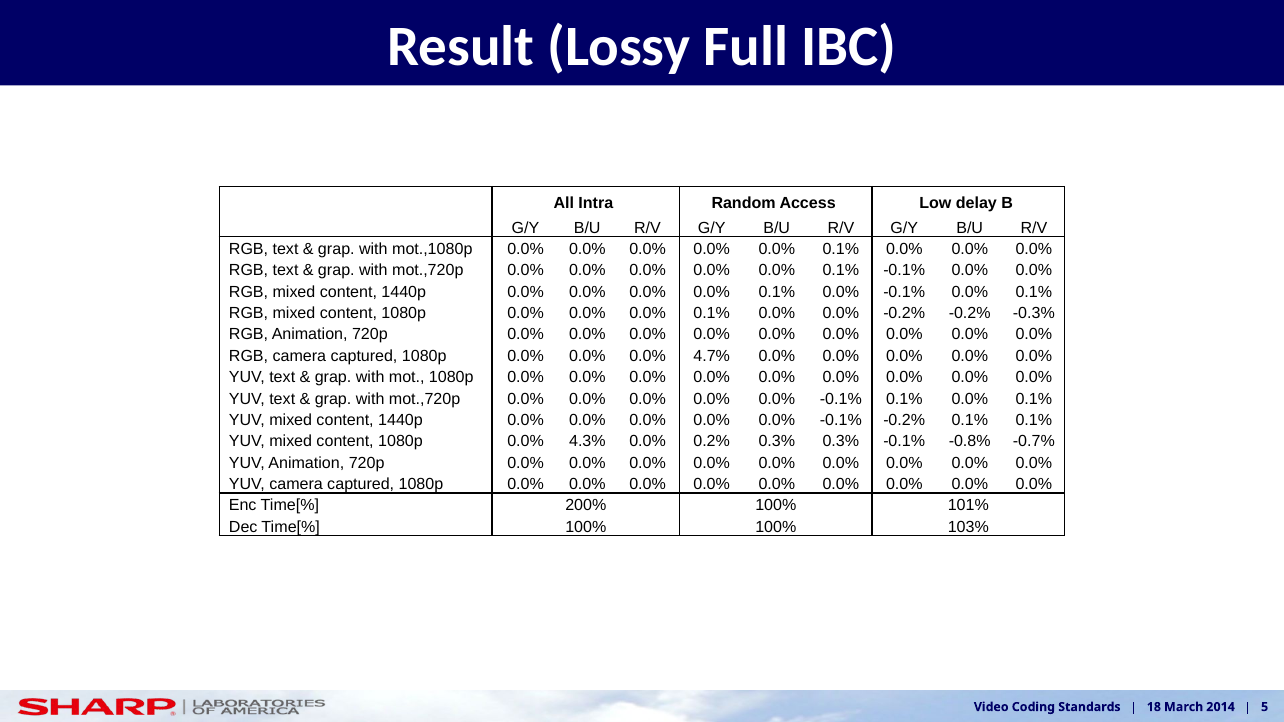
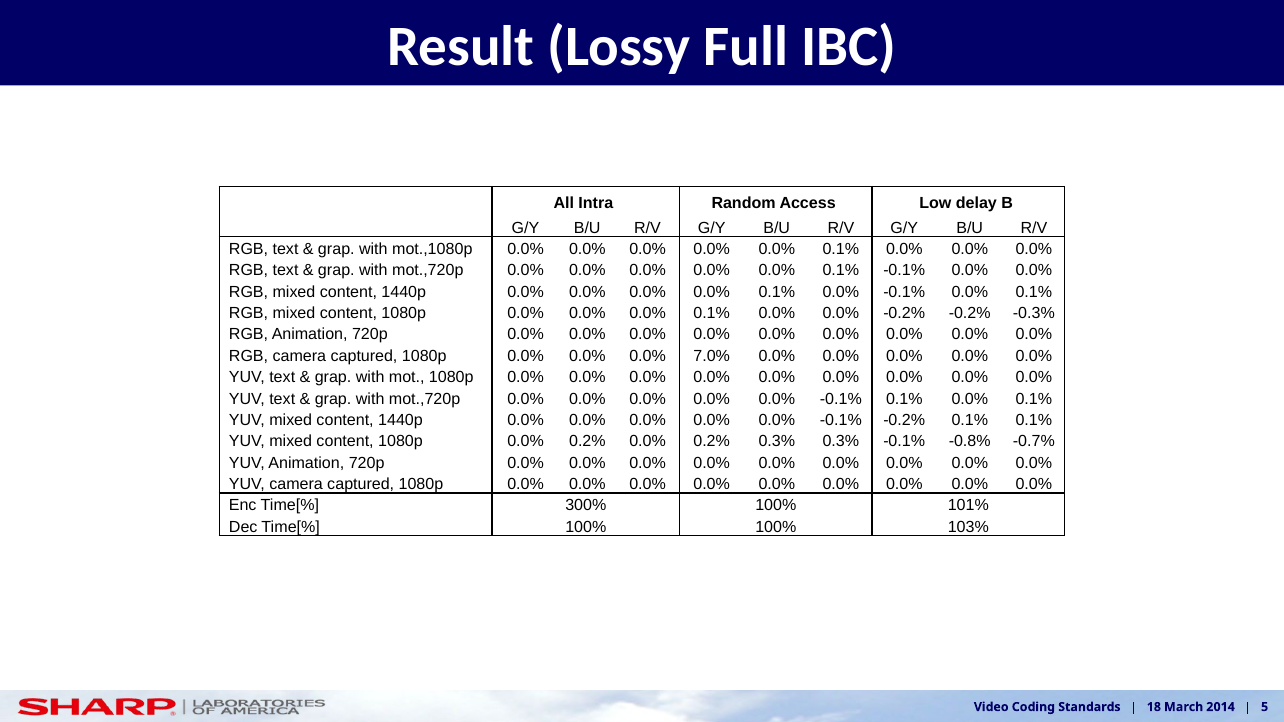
4.7%: 4.7% -> 7.0% (712, 356)
1080p 0.0% 4.3%: 4.3% -> 0.2% (587, 442)
200%: 200% -> 300% (586, 506)
